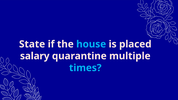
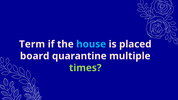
State: State -> Term (32, 44)
salary: salary -> board (35, 56)
times colour: light blue -> light green (85, 68)
